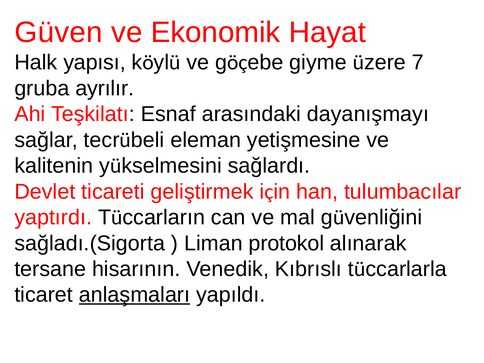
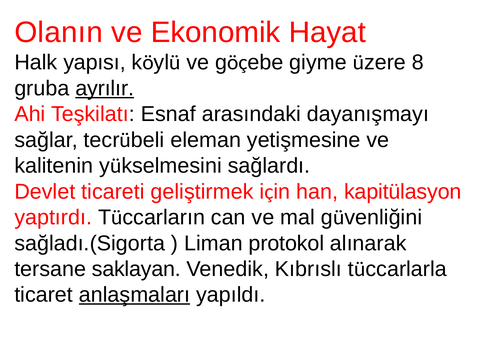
Güven: Güven -> Olanın (59, 32)
7: 7 -> 8 (418, 63)
ayrılır underline: none -> present (105, 88)
tulumbacılar: tulumbacılar -> kapitülasyon (403, 192)
hisarının: hisarının -> saklayan (136, 269)
